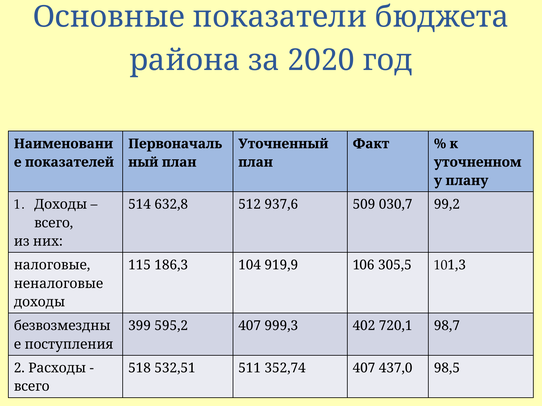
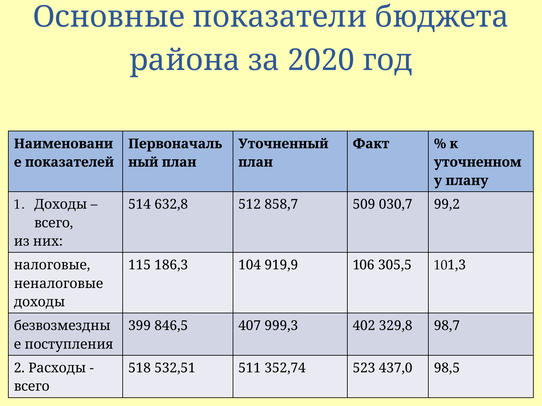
937,6: 937,6 -> 858,7 (281, 205)
595,2: 595,2 -> 846,5 (171, 326)
720,1: 720,1 -> 329,8 (396, 326)
352,74 407: 407 -> 523 (364, 369)
